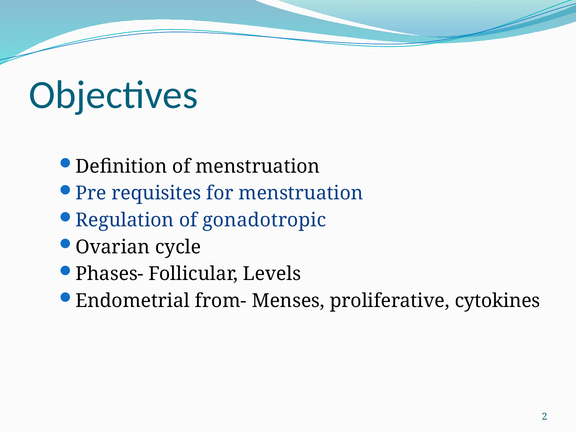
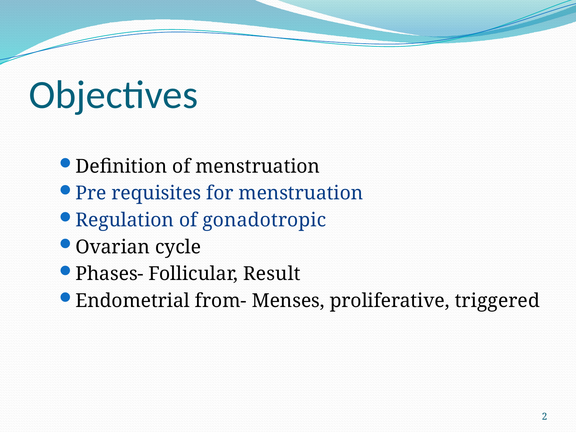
Levels: Levels -> Result (272, 274)
cytokines: cytokines -> triggered (497, 301)
